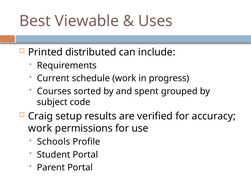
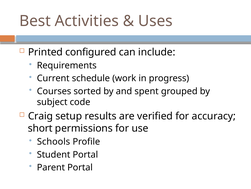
Viewable: Viewable -> Activities (87, 21)
distributed: distributed -> configured (91, 52)
work: work -> short (40, 128)
